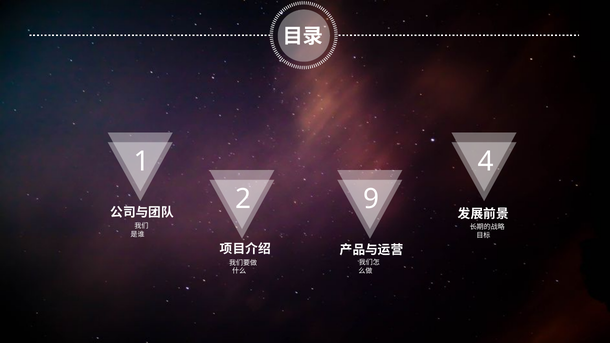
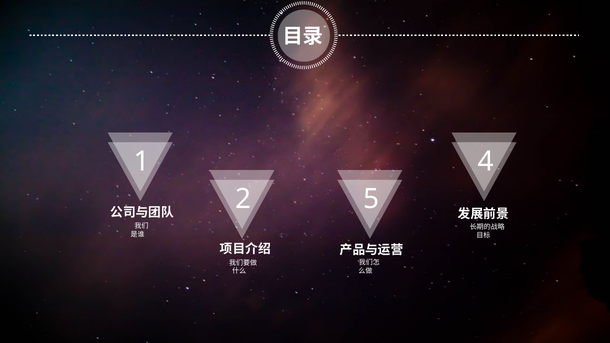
9: 9 -> 5 (371, 199)
